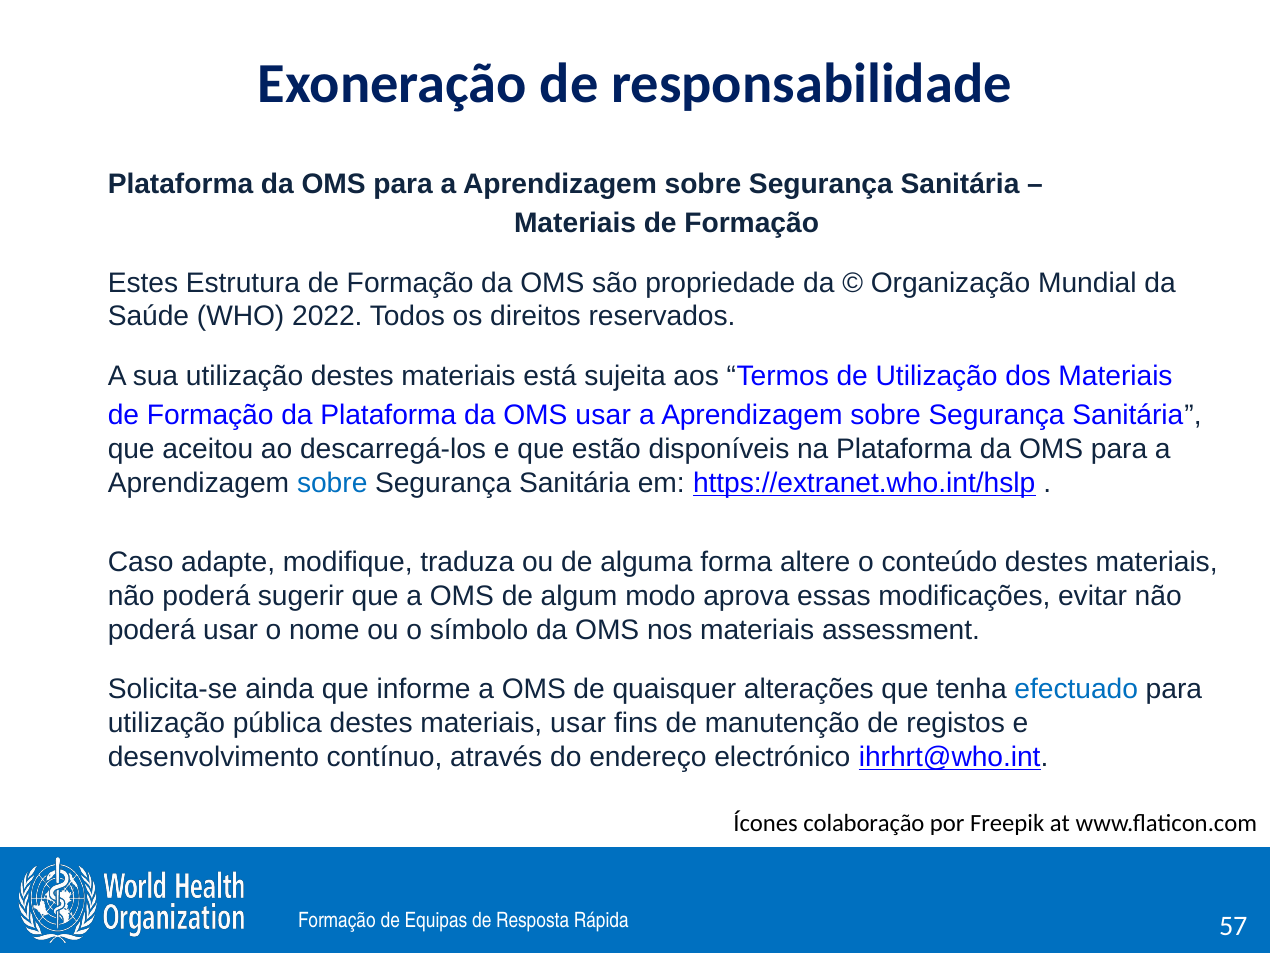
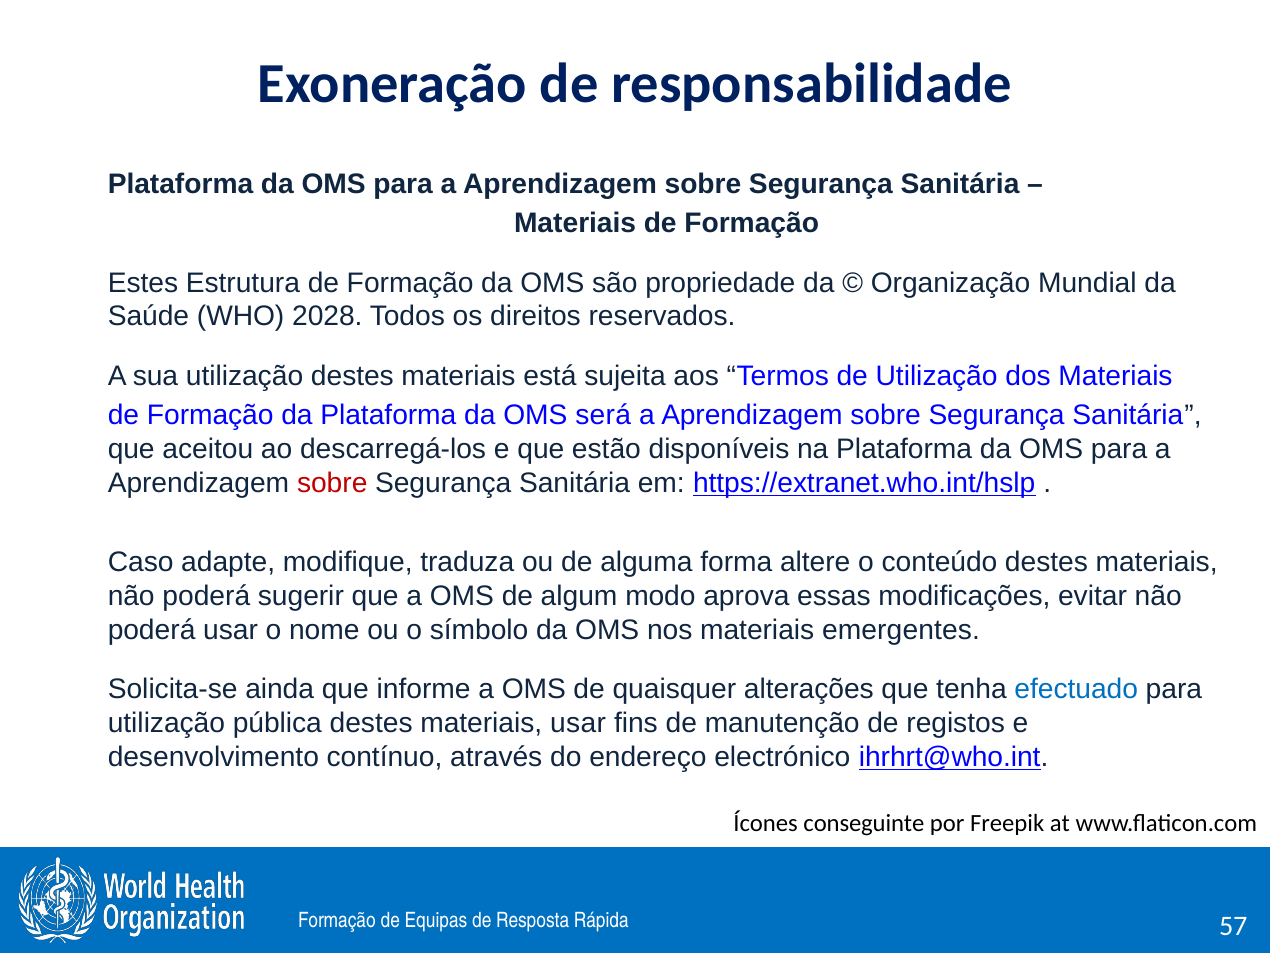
2022: 2022 -> 2028 (327, 316)
OMS usar: usar -> será (603, 415)
sobre colour: blue -> red (332, 483)
assessment: assessment -> emergentes (901, 630)
colaboração: colaboração -> conseguinte (864, 822)
